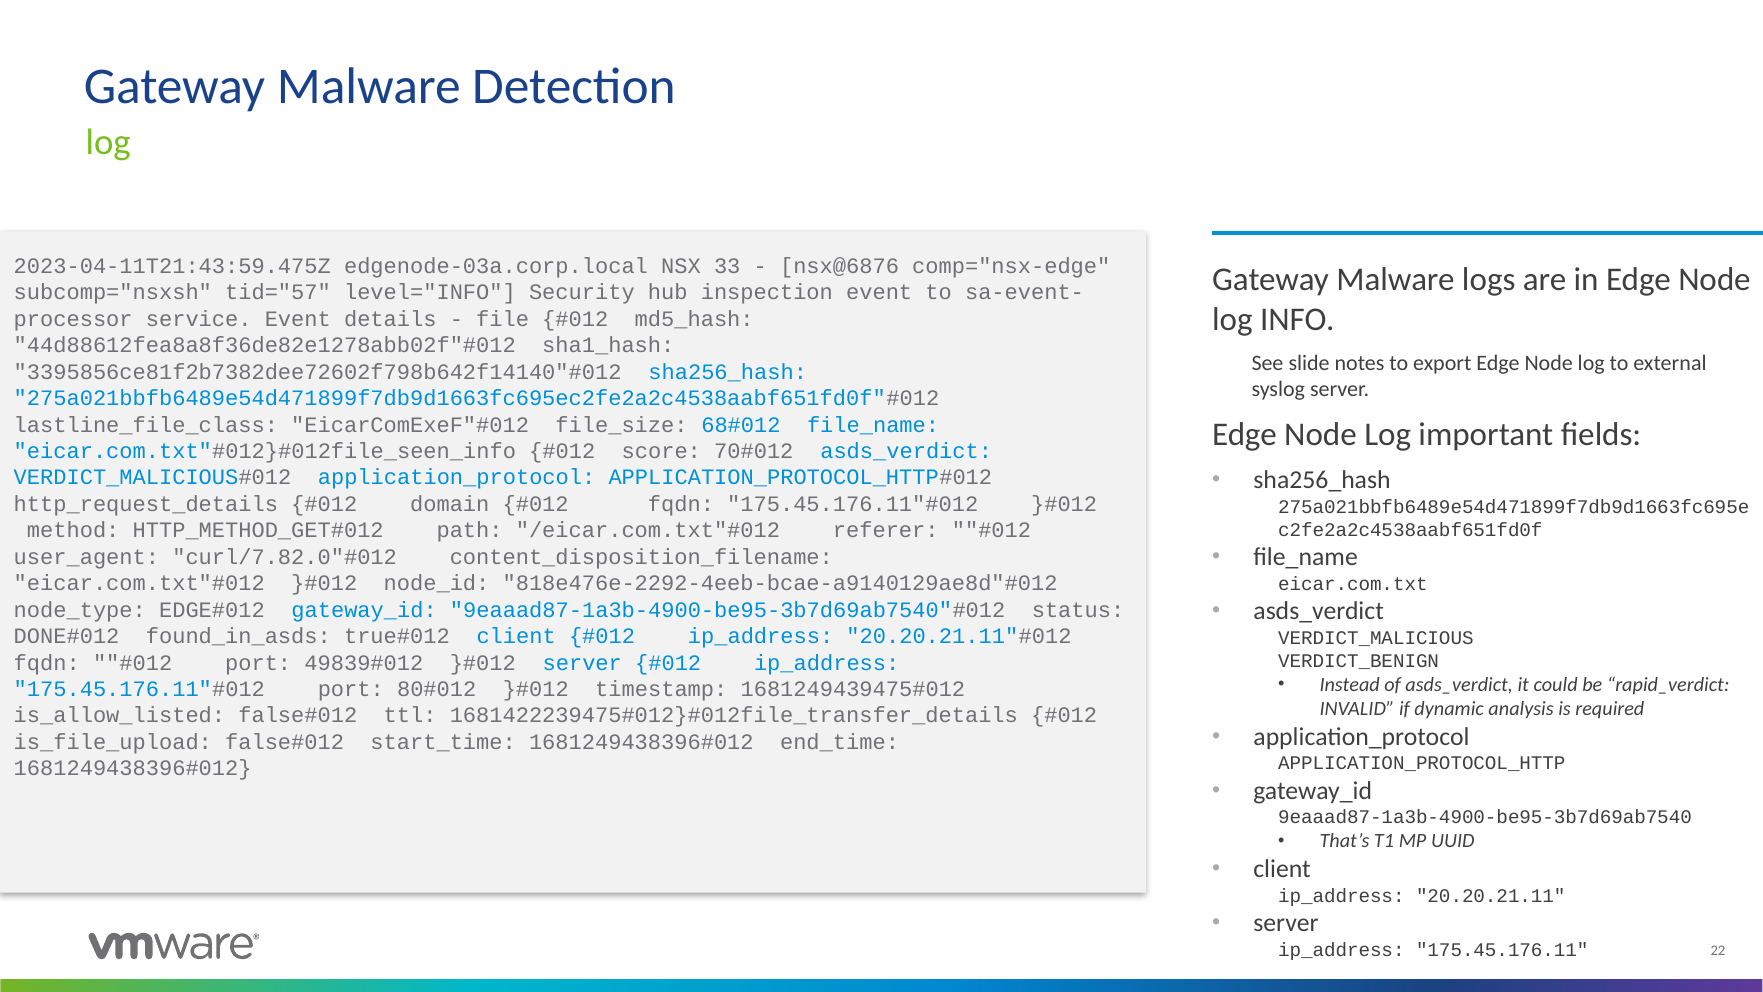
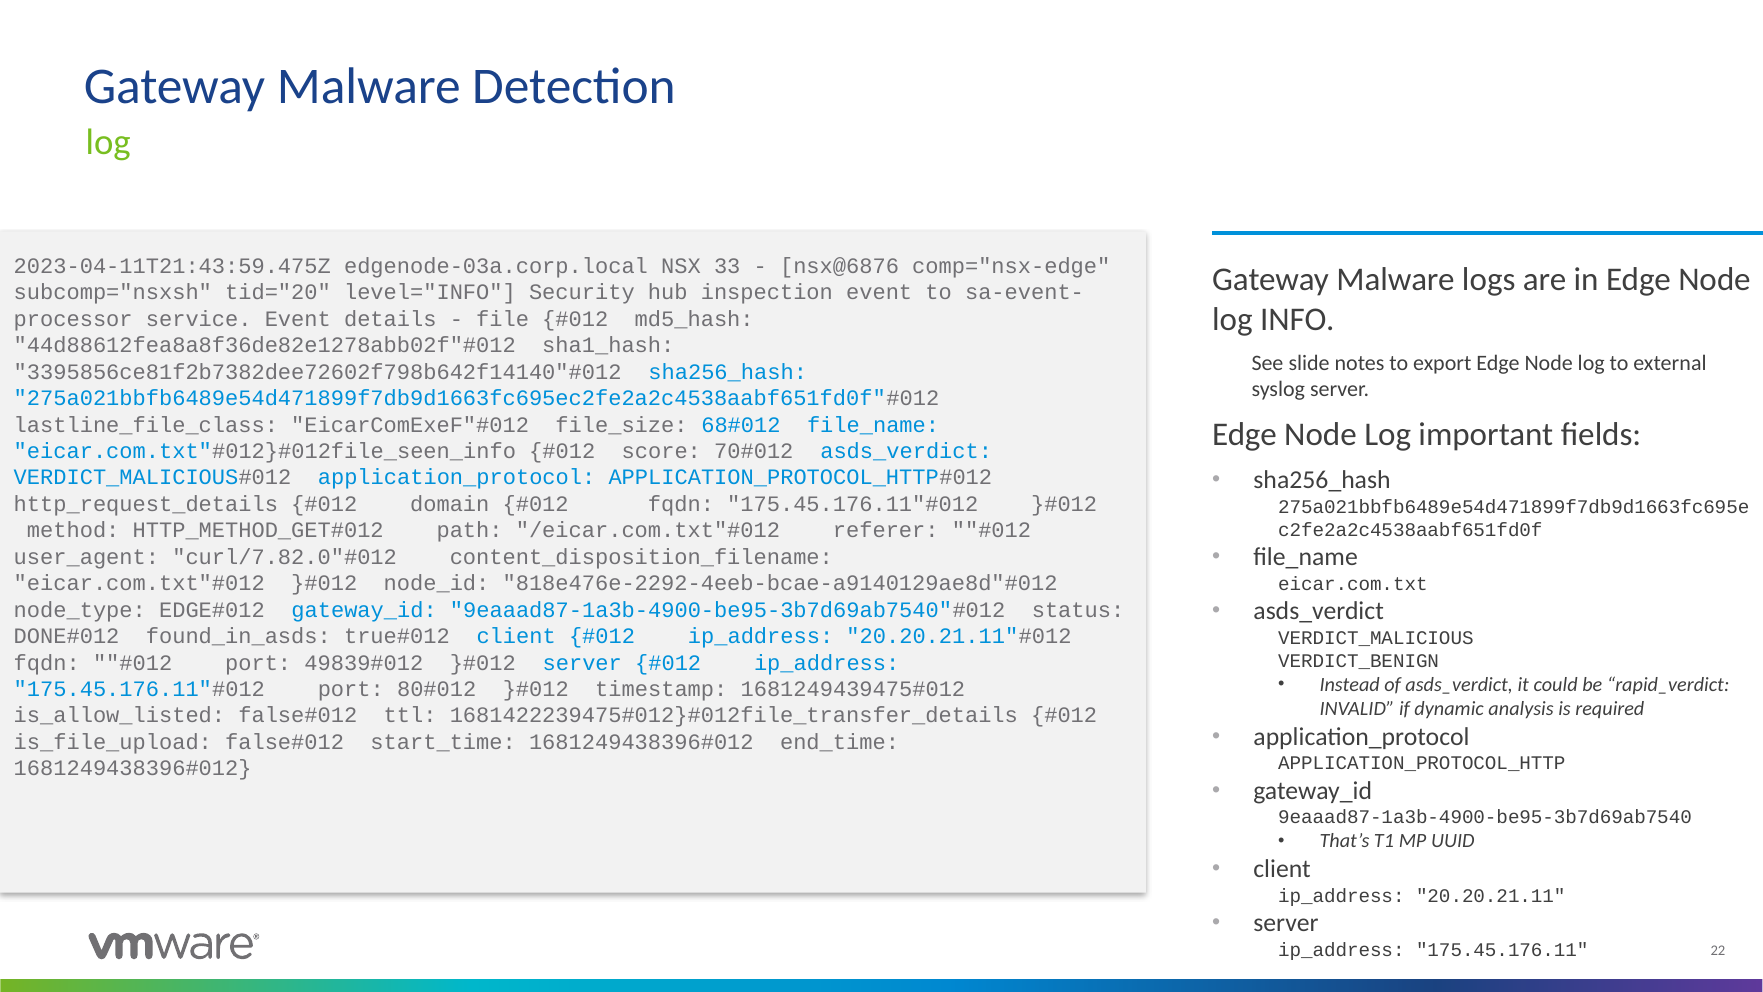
tid="57: tid="57 -> tid="20 (278, 292)
